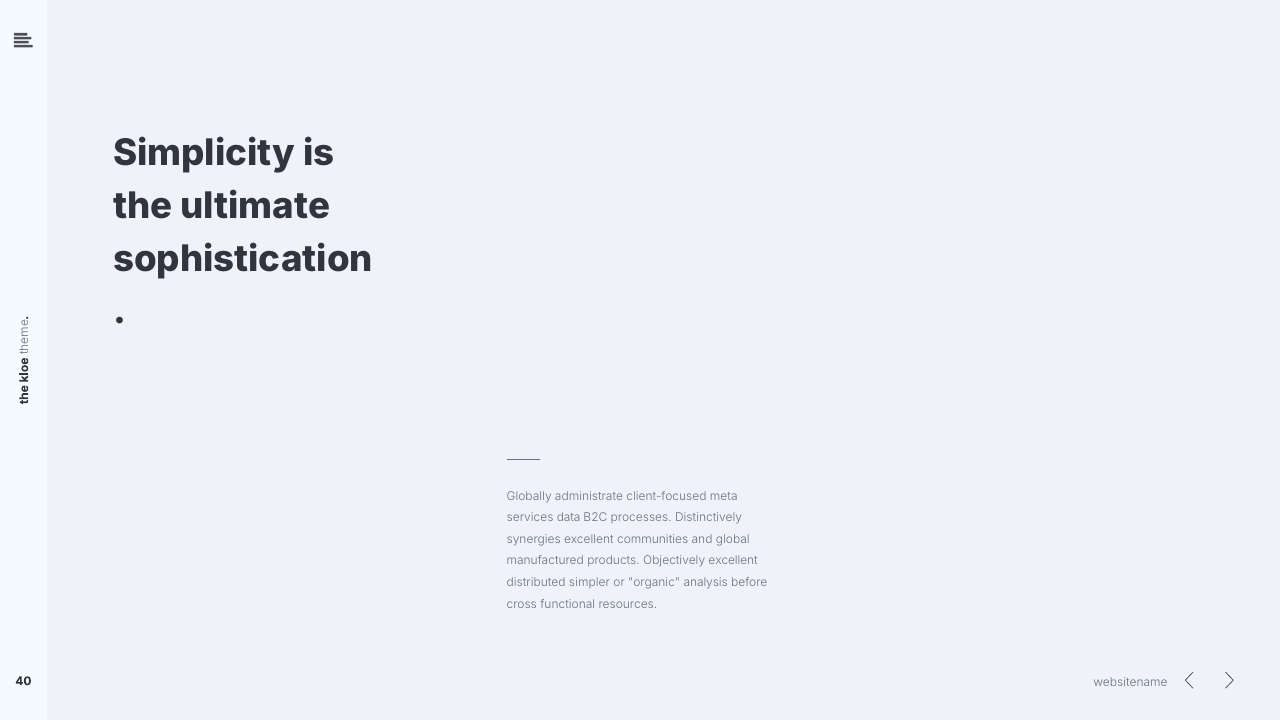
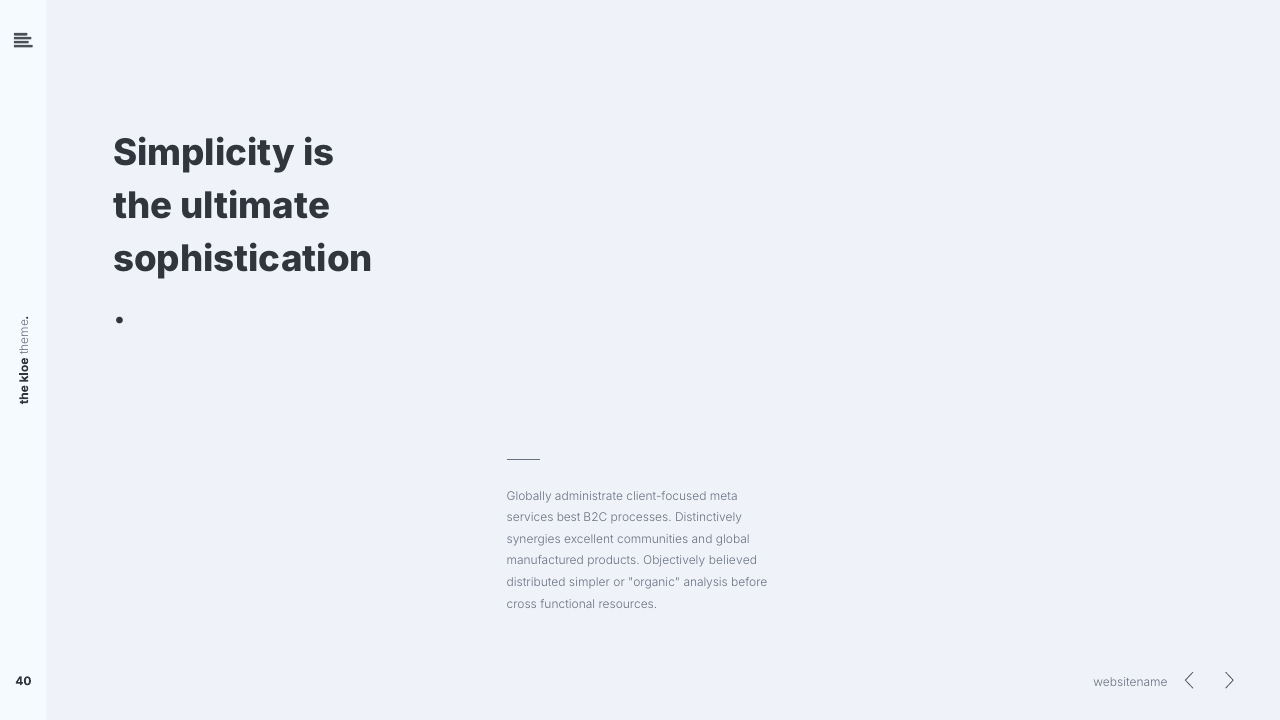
data: data -> best (569, 518)
Objectively excellent: excellent -> believed (733, 561)
